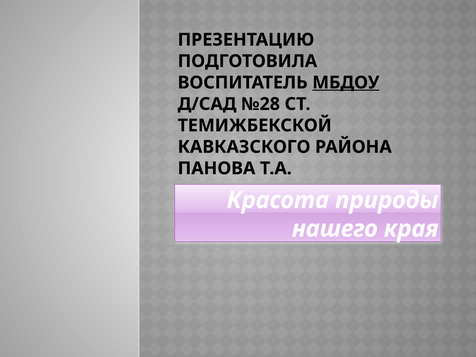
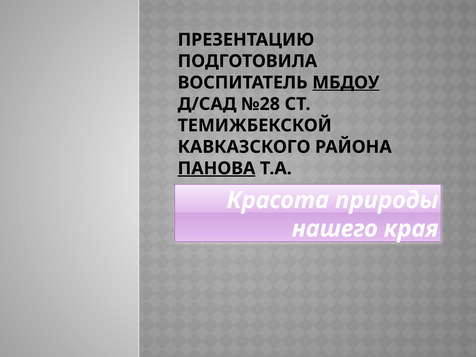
ПАНОВА underline: none -> present (217, 168)
